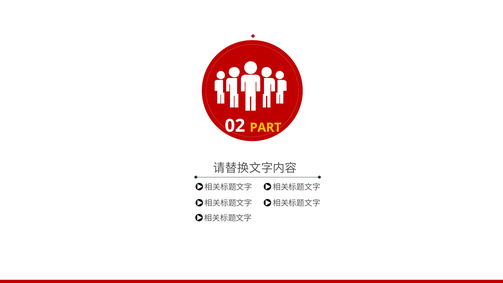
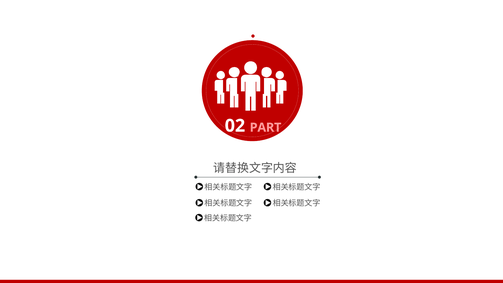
PART colour: yellow -> pink (266, 127)
